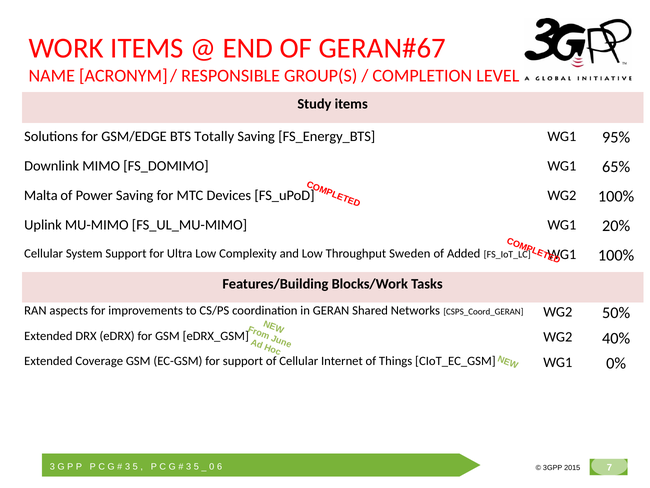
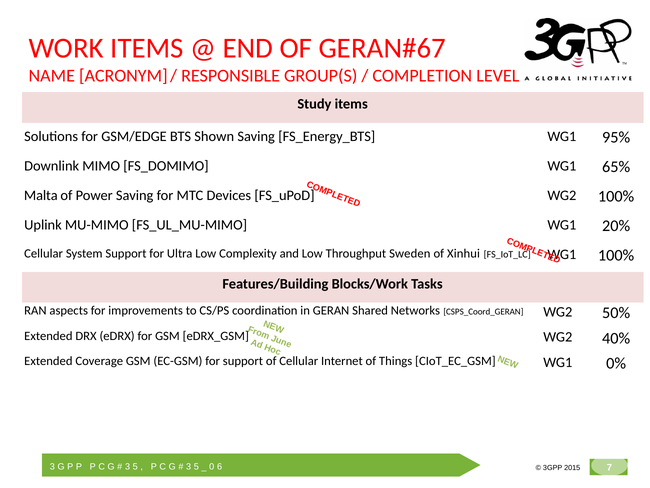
Totally: Totally -> Shown (214, 136)
Added: Added -> Xinhui (464, 253)
